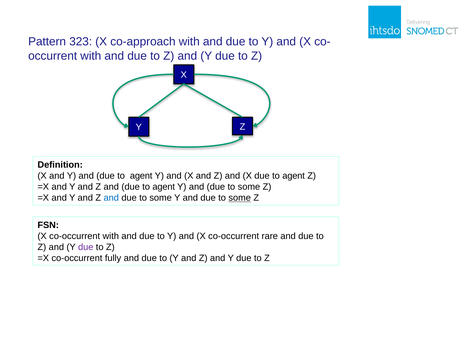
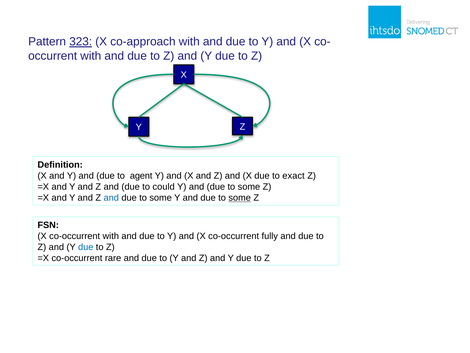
323 underline: none -> present (81, 42)
X due to agent: agent -> exact (294, 176)
agent: agent -> could (164, 187)
rare: rare -> fully (270, 236)
due colour: purple -> blue (86, 247)
fully: fully -> rare (113, 258)
